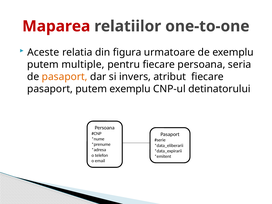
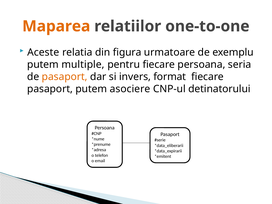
Maparea colour: red -> orange (56, 26)
atribut: atribut -> format (170, 77)
putem exemplu: exemplu -> asociere (130, 89)
